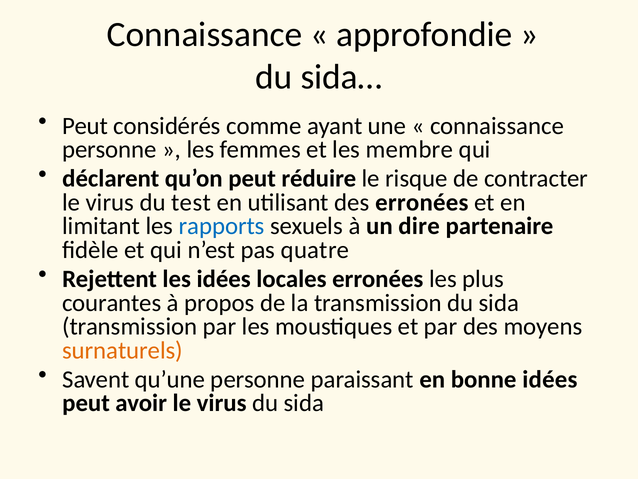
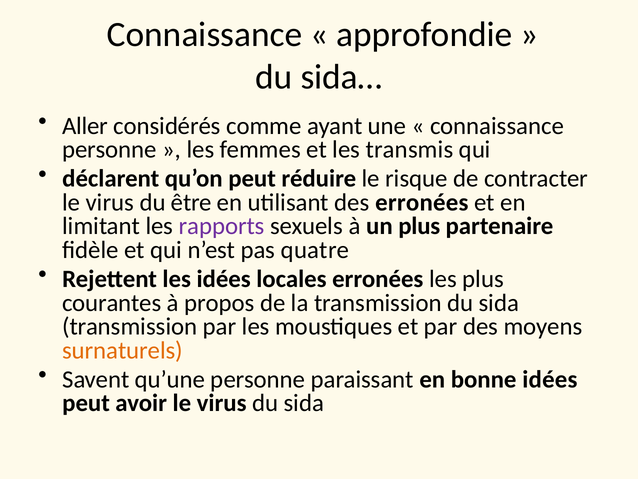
Peut: Peut -> Aller (85, 126)
membre: membre -> transmis (409, 150)
test: test -> être (191, 202)
rapports colour: blue -> purple (222, 226)
un dire: dire -> plus (419, 226)
